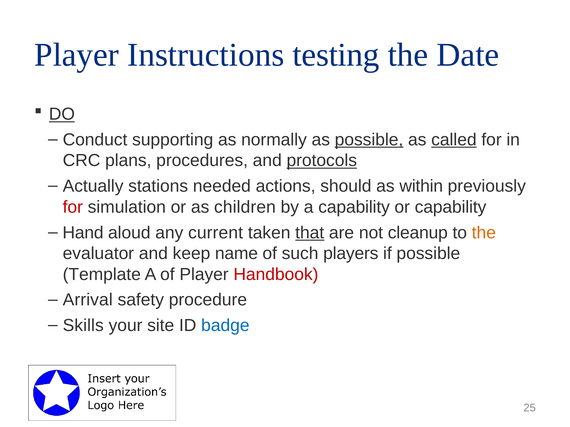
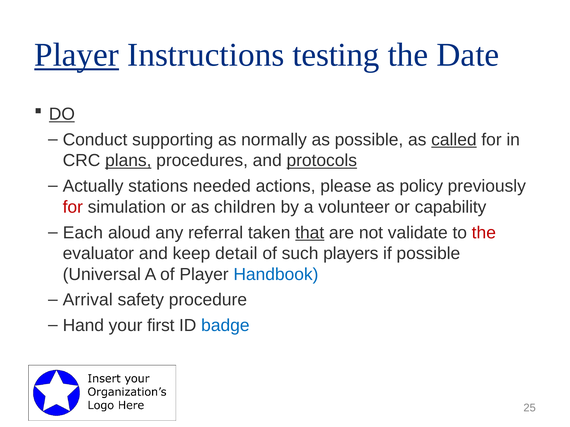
Player underline: none -> present (77, 55)
possible underline: present -> none (369, 140)
plans underline: none -> present (128, 161)
should: should -> please (346, 186)
within: within -> policy (421, 186)
a capability: capability -> volunteer (354, 207)
Hand: Hand -> Each (83, 233)
current: current -> referral (216, 233)
cleanup: cleanup -> validate (418, 233)
the colour: orange -> red (484, 233)
name: name -> detail (236, 254)
Template: Template -> Universal (102, 275)
Handbook colour: red -> blue (276, 275)
Skills: Skills -> Hand (83, 326)
site: site -> first (161, 326)
